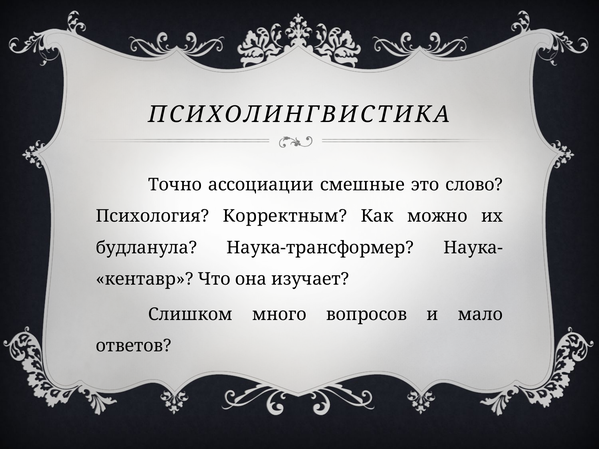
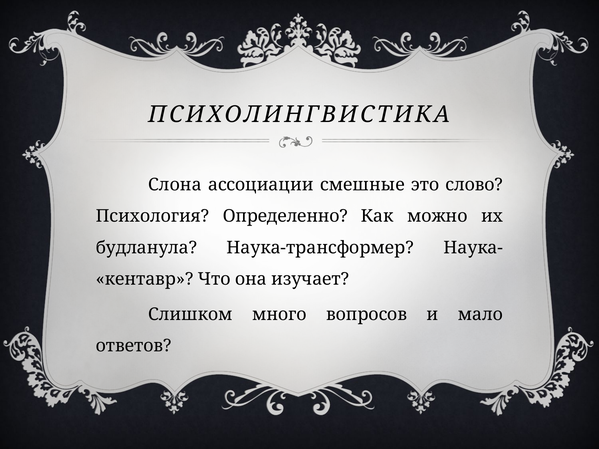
Точно: Точно -> Слона (175, 185)
Корректным: Корректным -> Определенно (285, 216)
